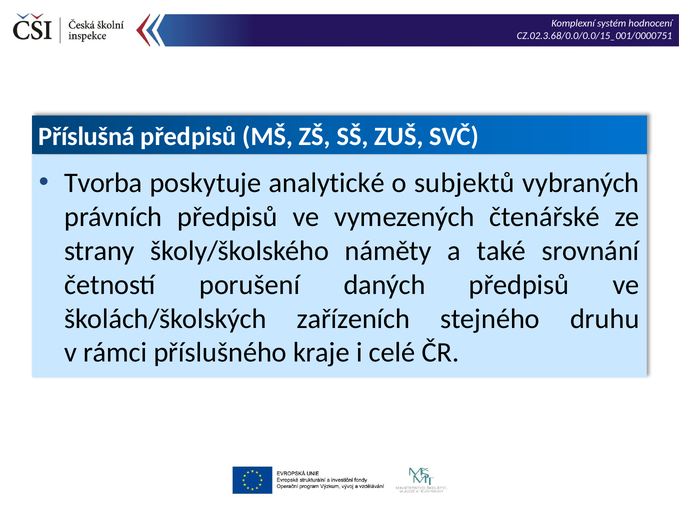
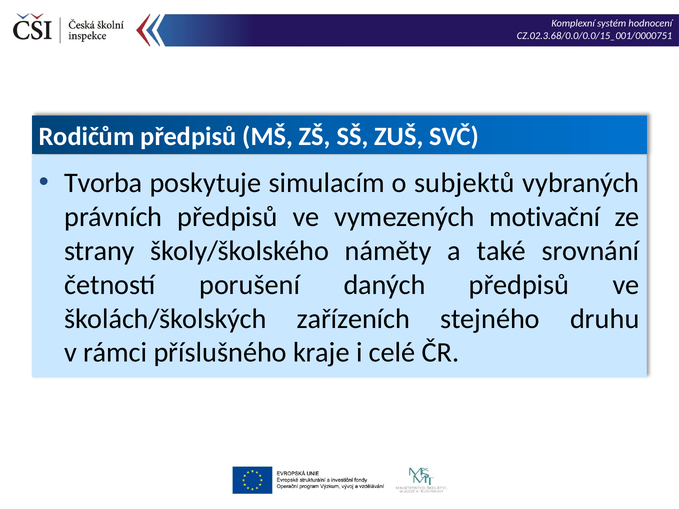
Příslušná: Příslušná -> Rodičům (87, 137)
analytické: analytické -> simulacím (327, 183)
čtenářské: čtenářské -> motivační (545, 217)
